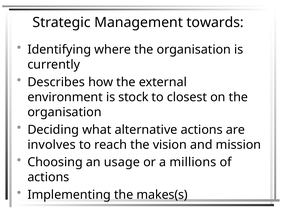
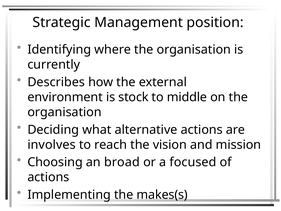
towards: towards -> position (215, 23)
closest: closest -> middle (187, 97)
usage: usage -> broad (122, 162)
millions: millions -> focused (193, 162)
